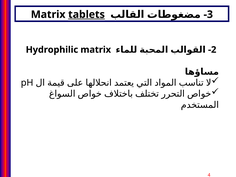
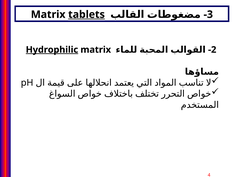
Hydrophilic underline: none -> present (52, 50)
